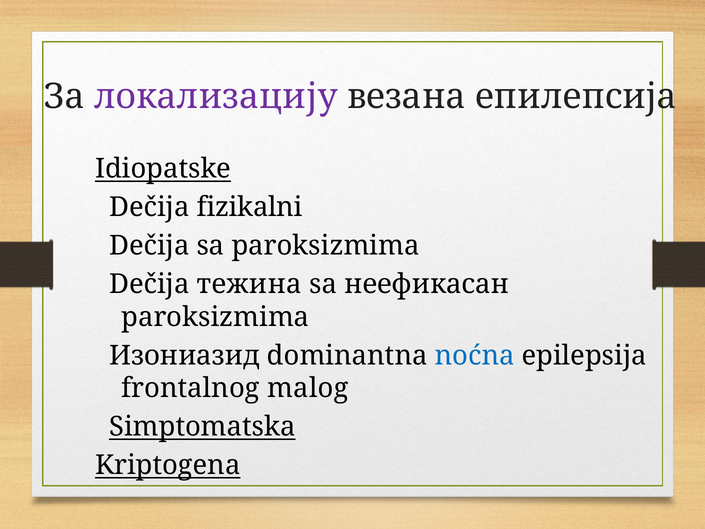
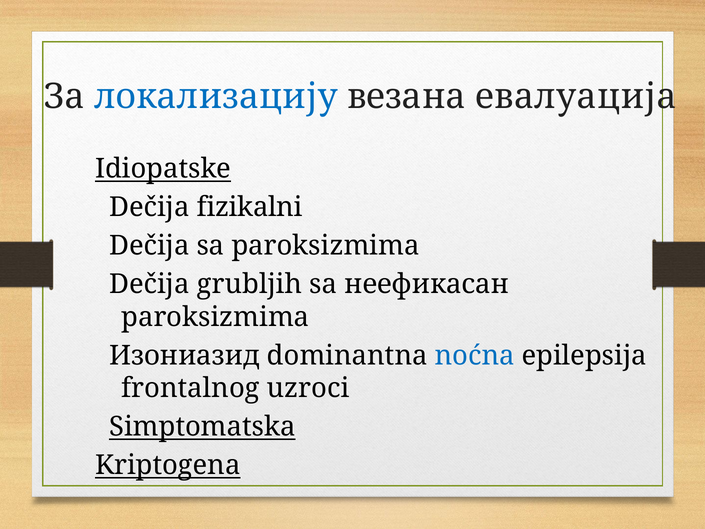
локализацију colour: purple -> blue (216, 96)
епилепсиjа: епилепсиjа -> евалуација (576, 96)
тежина: тежина -> grubljih (249, 284)
malog: malog -> uzroci (308, 388)
